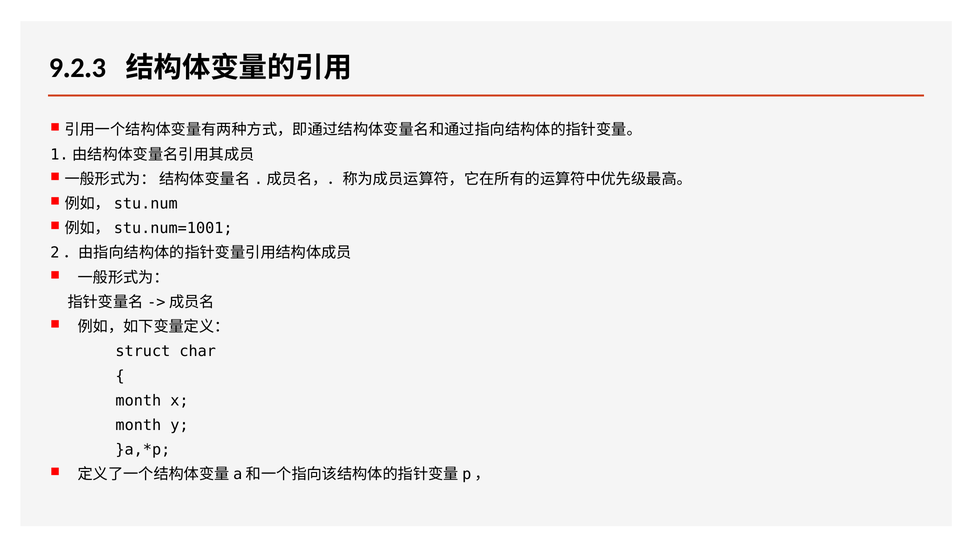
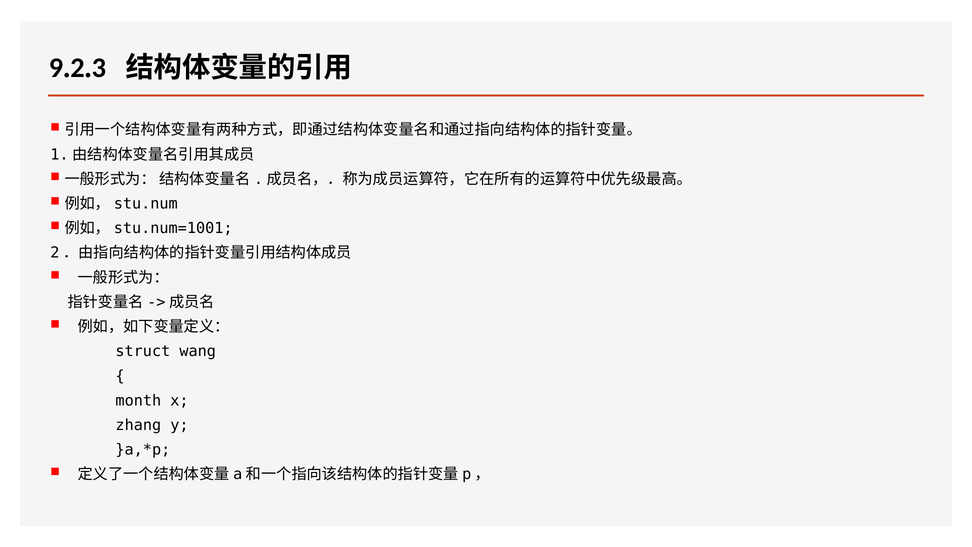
char: char -> wang (198, 351)
month: month -> zhang (138, 425)
